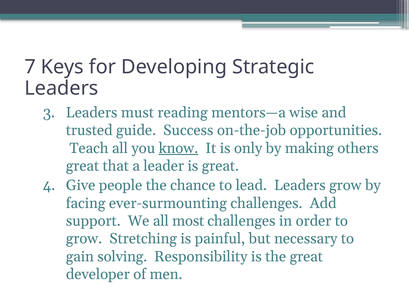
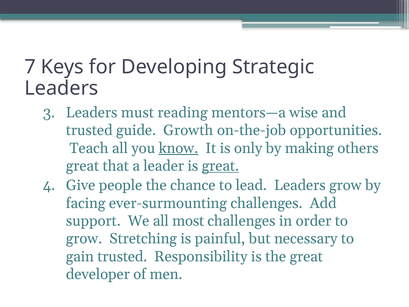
Success: Success -> Growth (188, 130)
great underline: none -> present (220, 166)
gain solving: solving -> trusted (122, 256)
